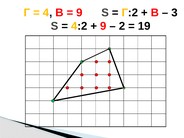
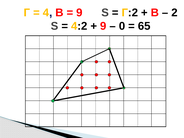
3: 3 -> 2 (174, 13)
2: 2 -> 0 (122, 26)
19: 19 -> 65 (144, 26)
